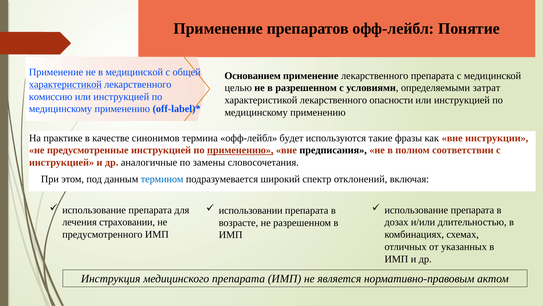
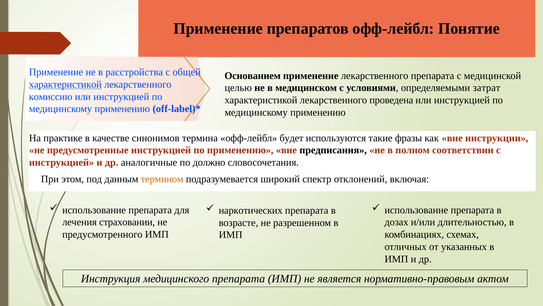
в медицинской: медицинской -> расстройства (134, 72)
в разрешенном: разрешенном -> медицинском (306, 88)
опасности: опасности -> проведена (391, 100)
применению underline: present -> none (240, 150)
замены: замены -> должно (209, 162)
термином colour: blue -> orange (162, 179)
использовании: использовании -> наркотических (251, 210)
